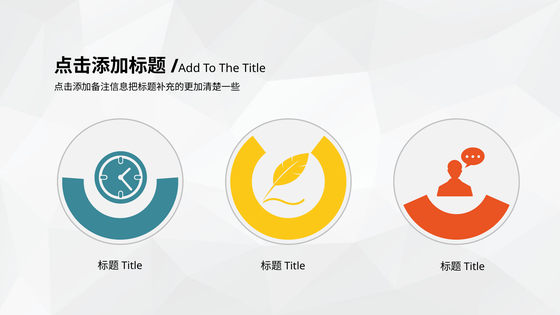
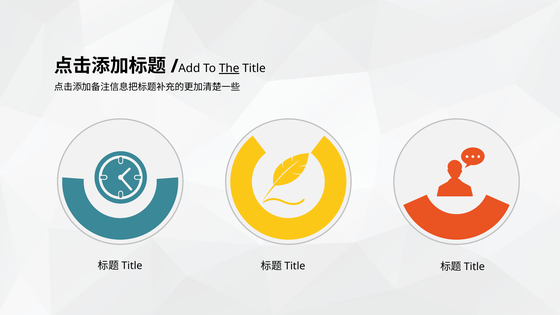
The underline: none -> present (229, 68)
